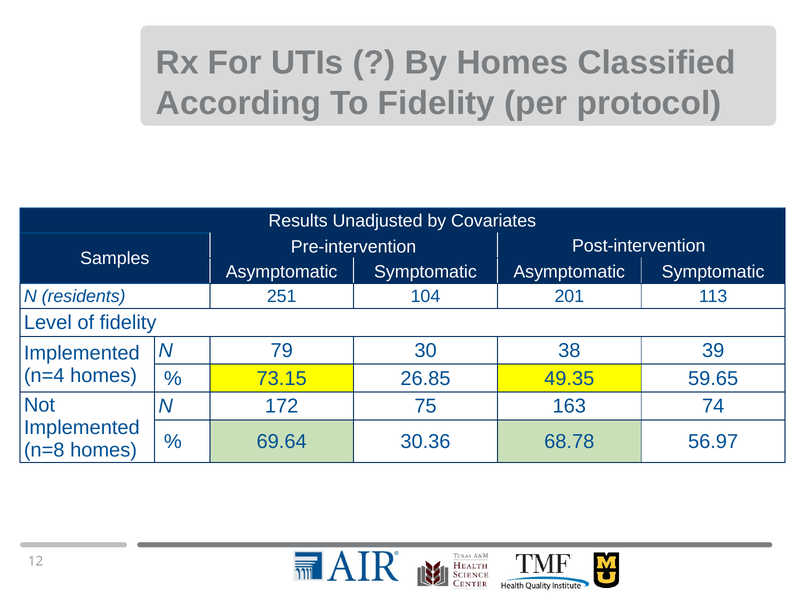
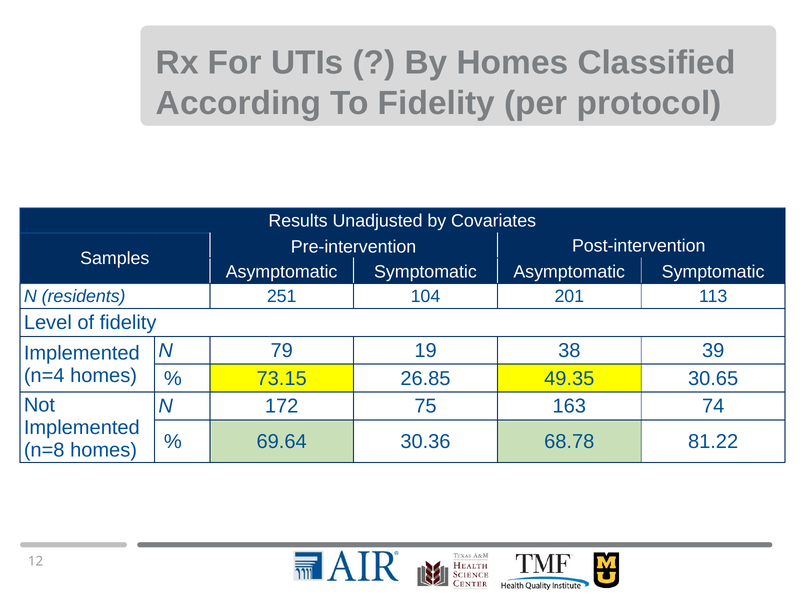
30: 30 -> 19 (426, 351)
59.65: 59.65 -> 30.65 (713, 379)
56.97: 56.97 -> 81.22 (713, 442)
